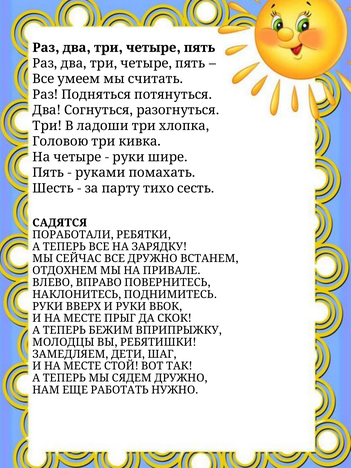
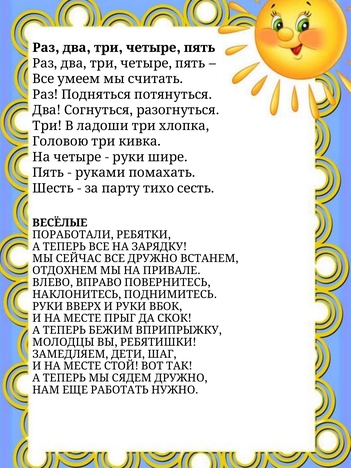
САДЯТСЯ: САДЯТСЯ -> ВЕСЁЛЫЕ (60, 223)
